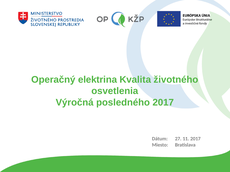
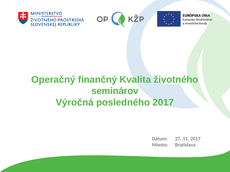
elektrina: elektrina -> finančný (98, 80)
osvetlenia: osvetlenia -> seminárov (115, 91)
